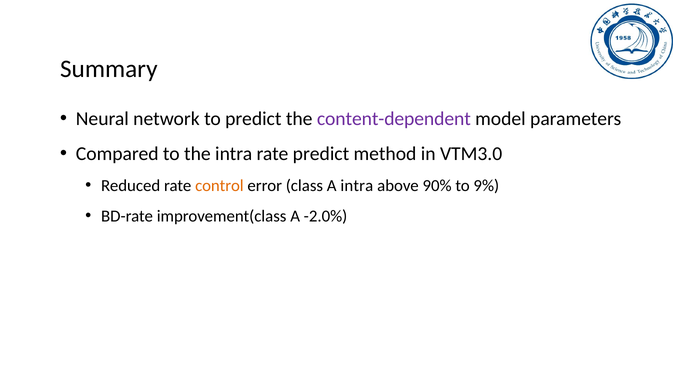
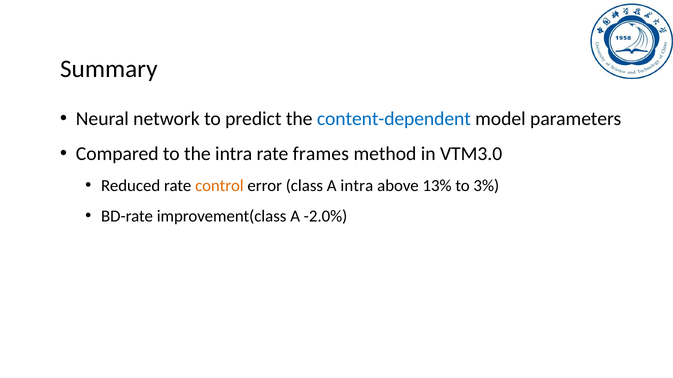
content-dependent colour: purple -> blue (394, 119)
rate predict: predict -> frames (321, 154)
90%: 90% -> 13% (437, 186)
9%: 9% -> 3% (486, 186)
